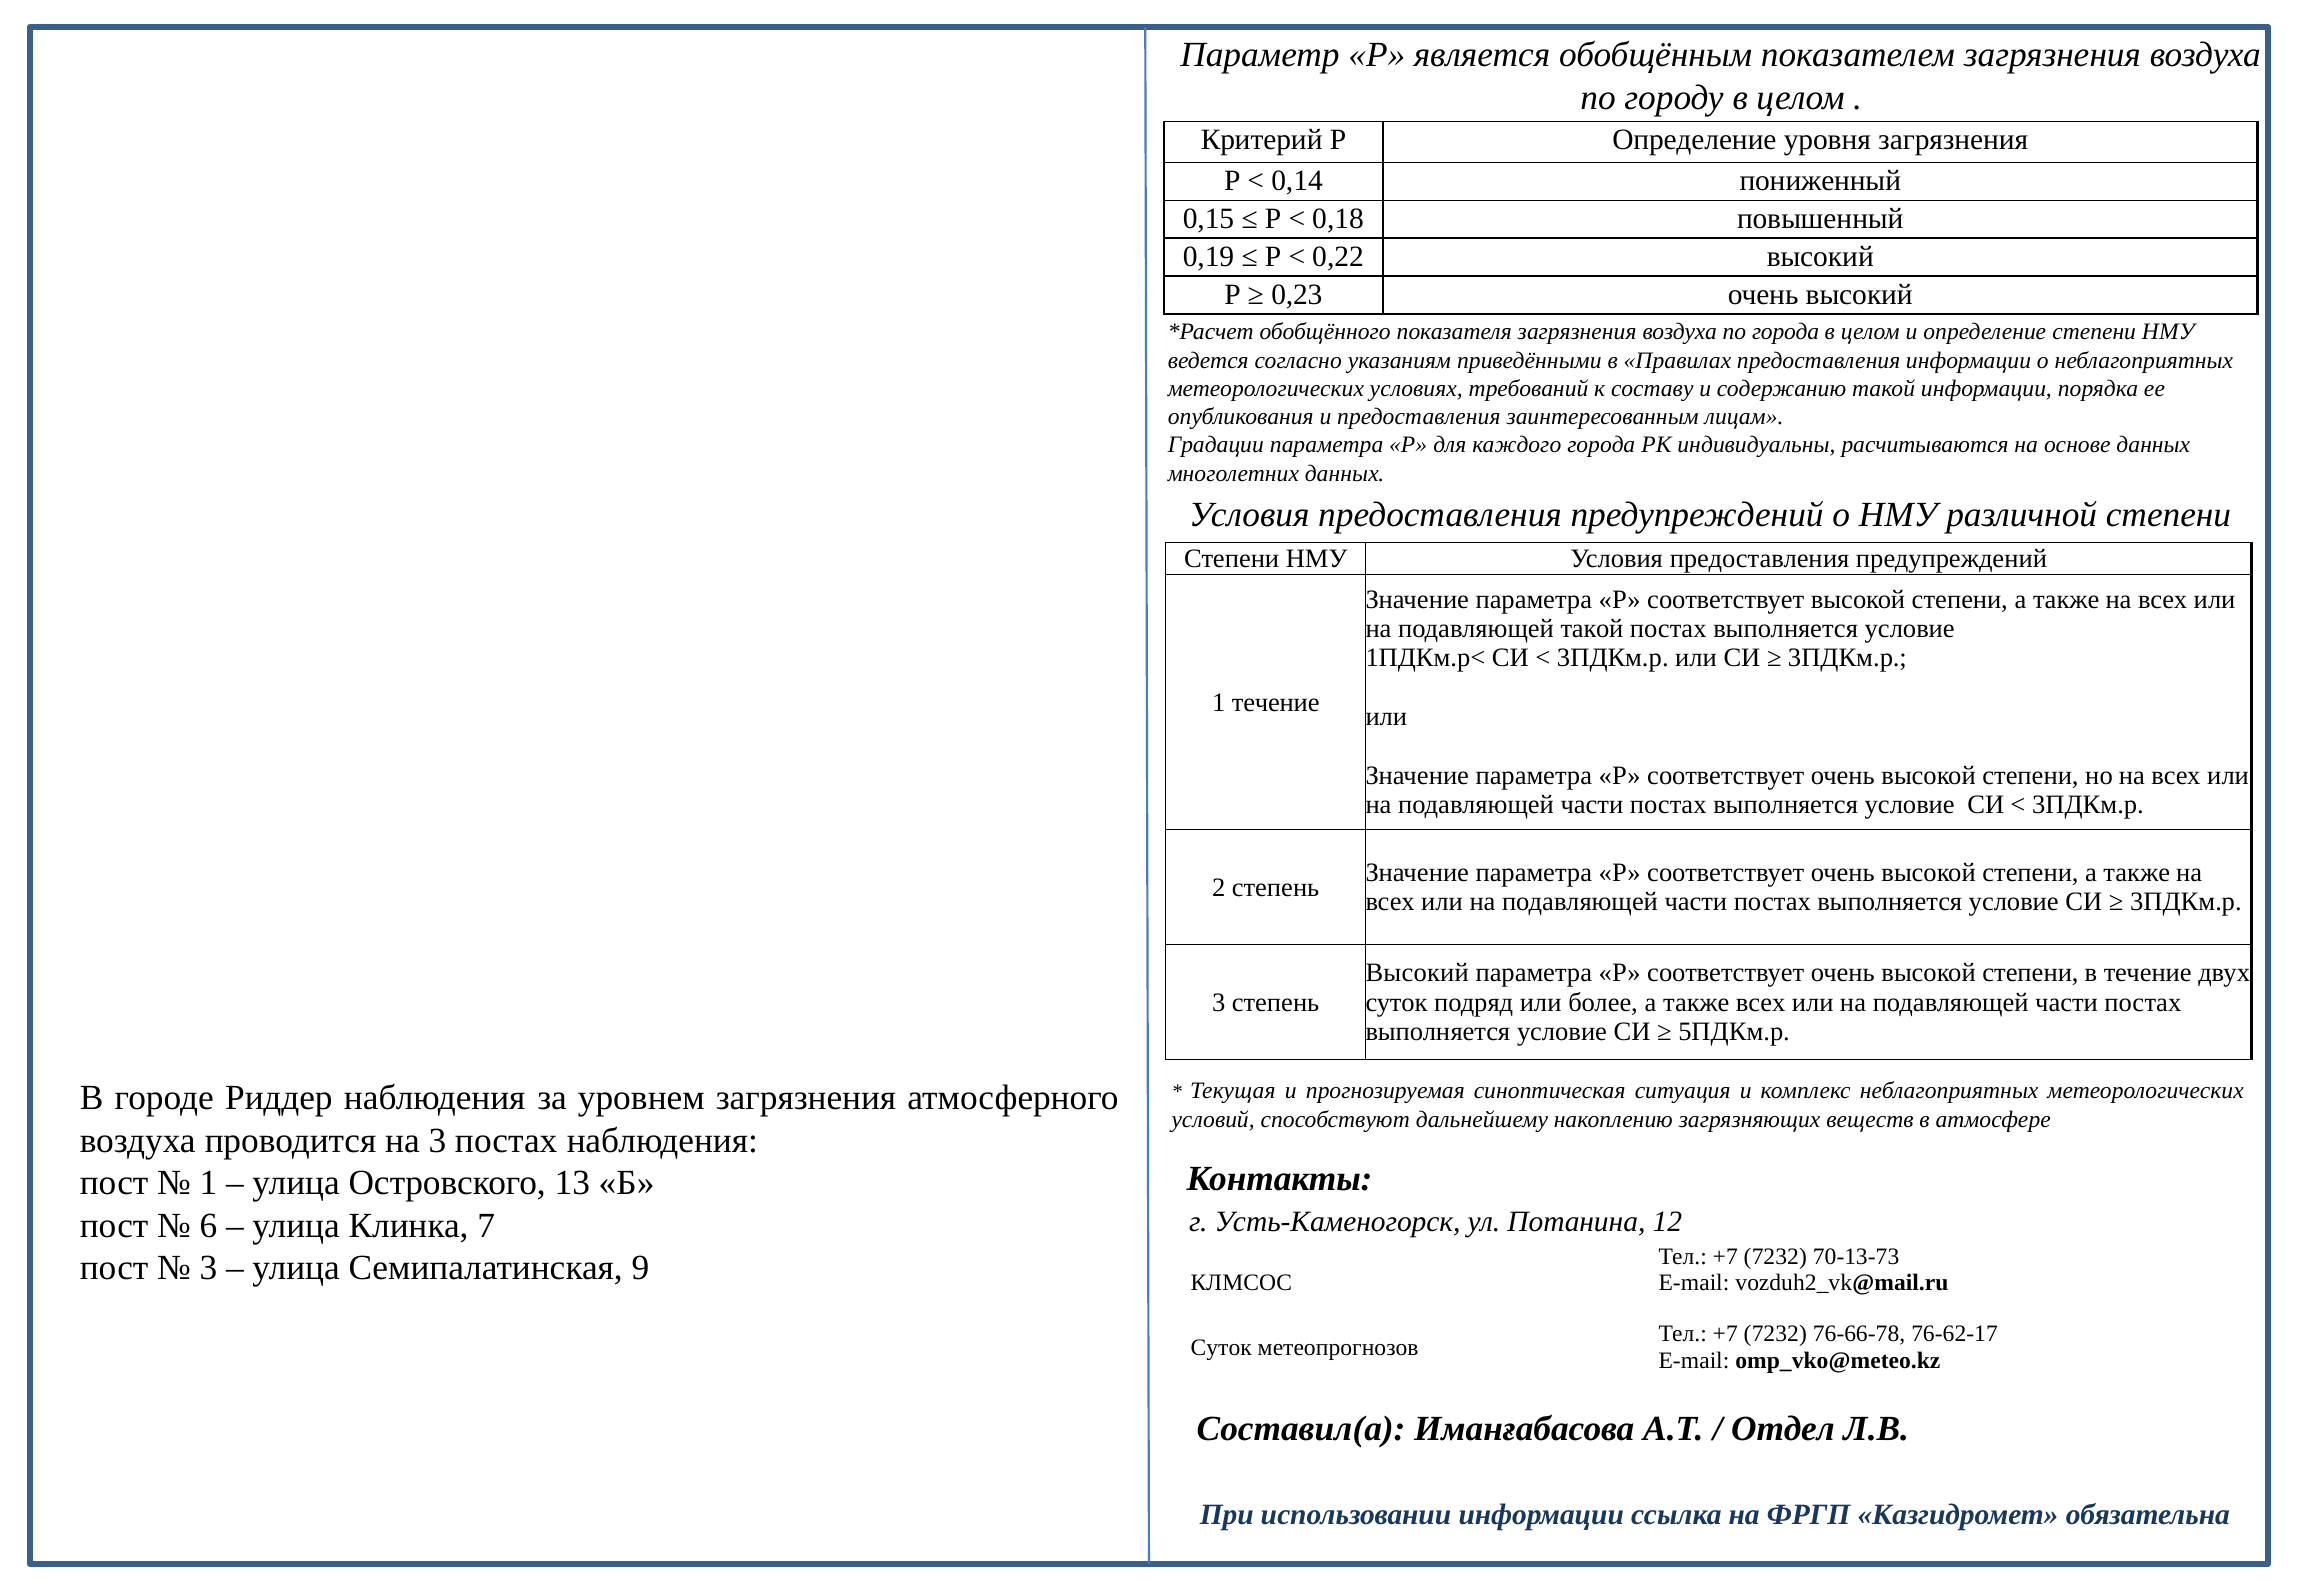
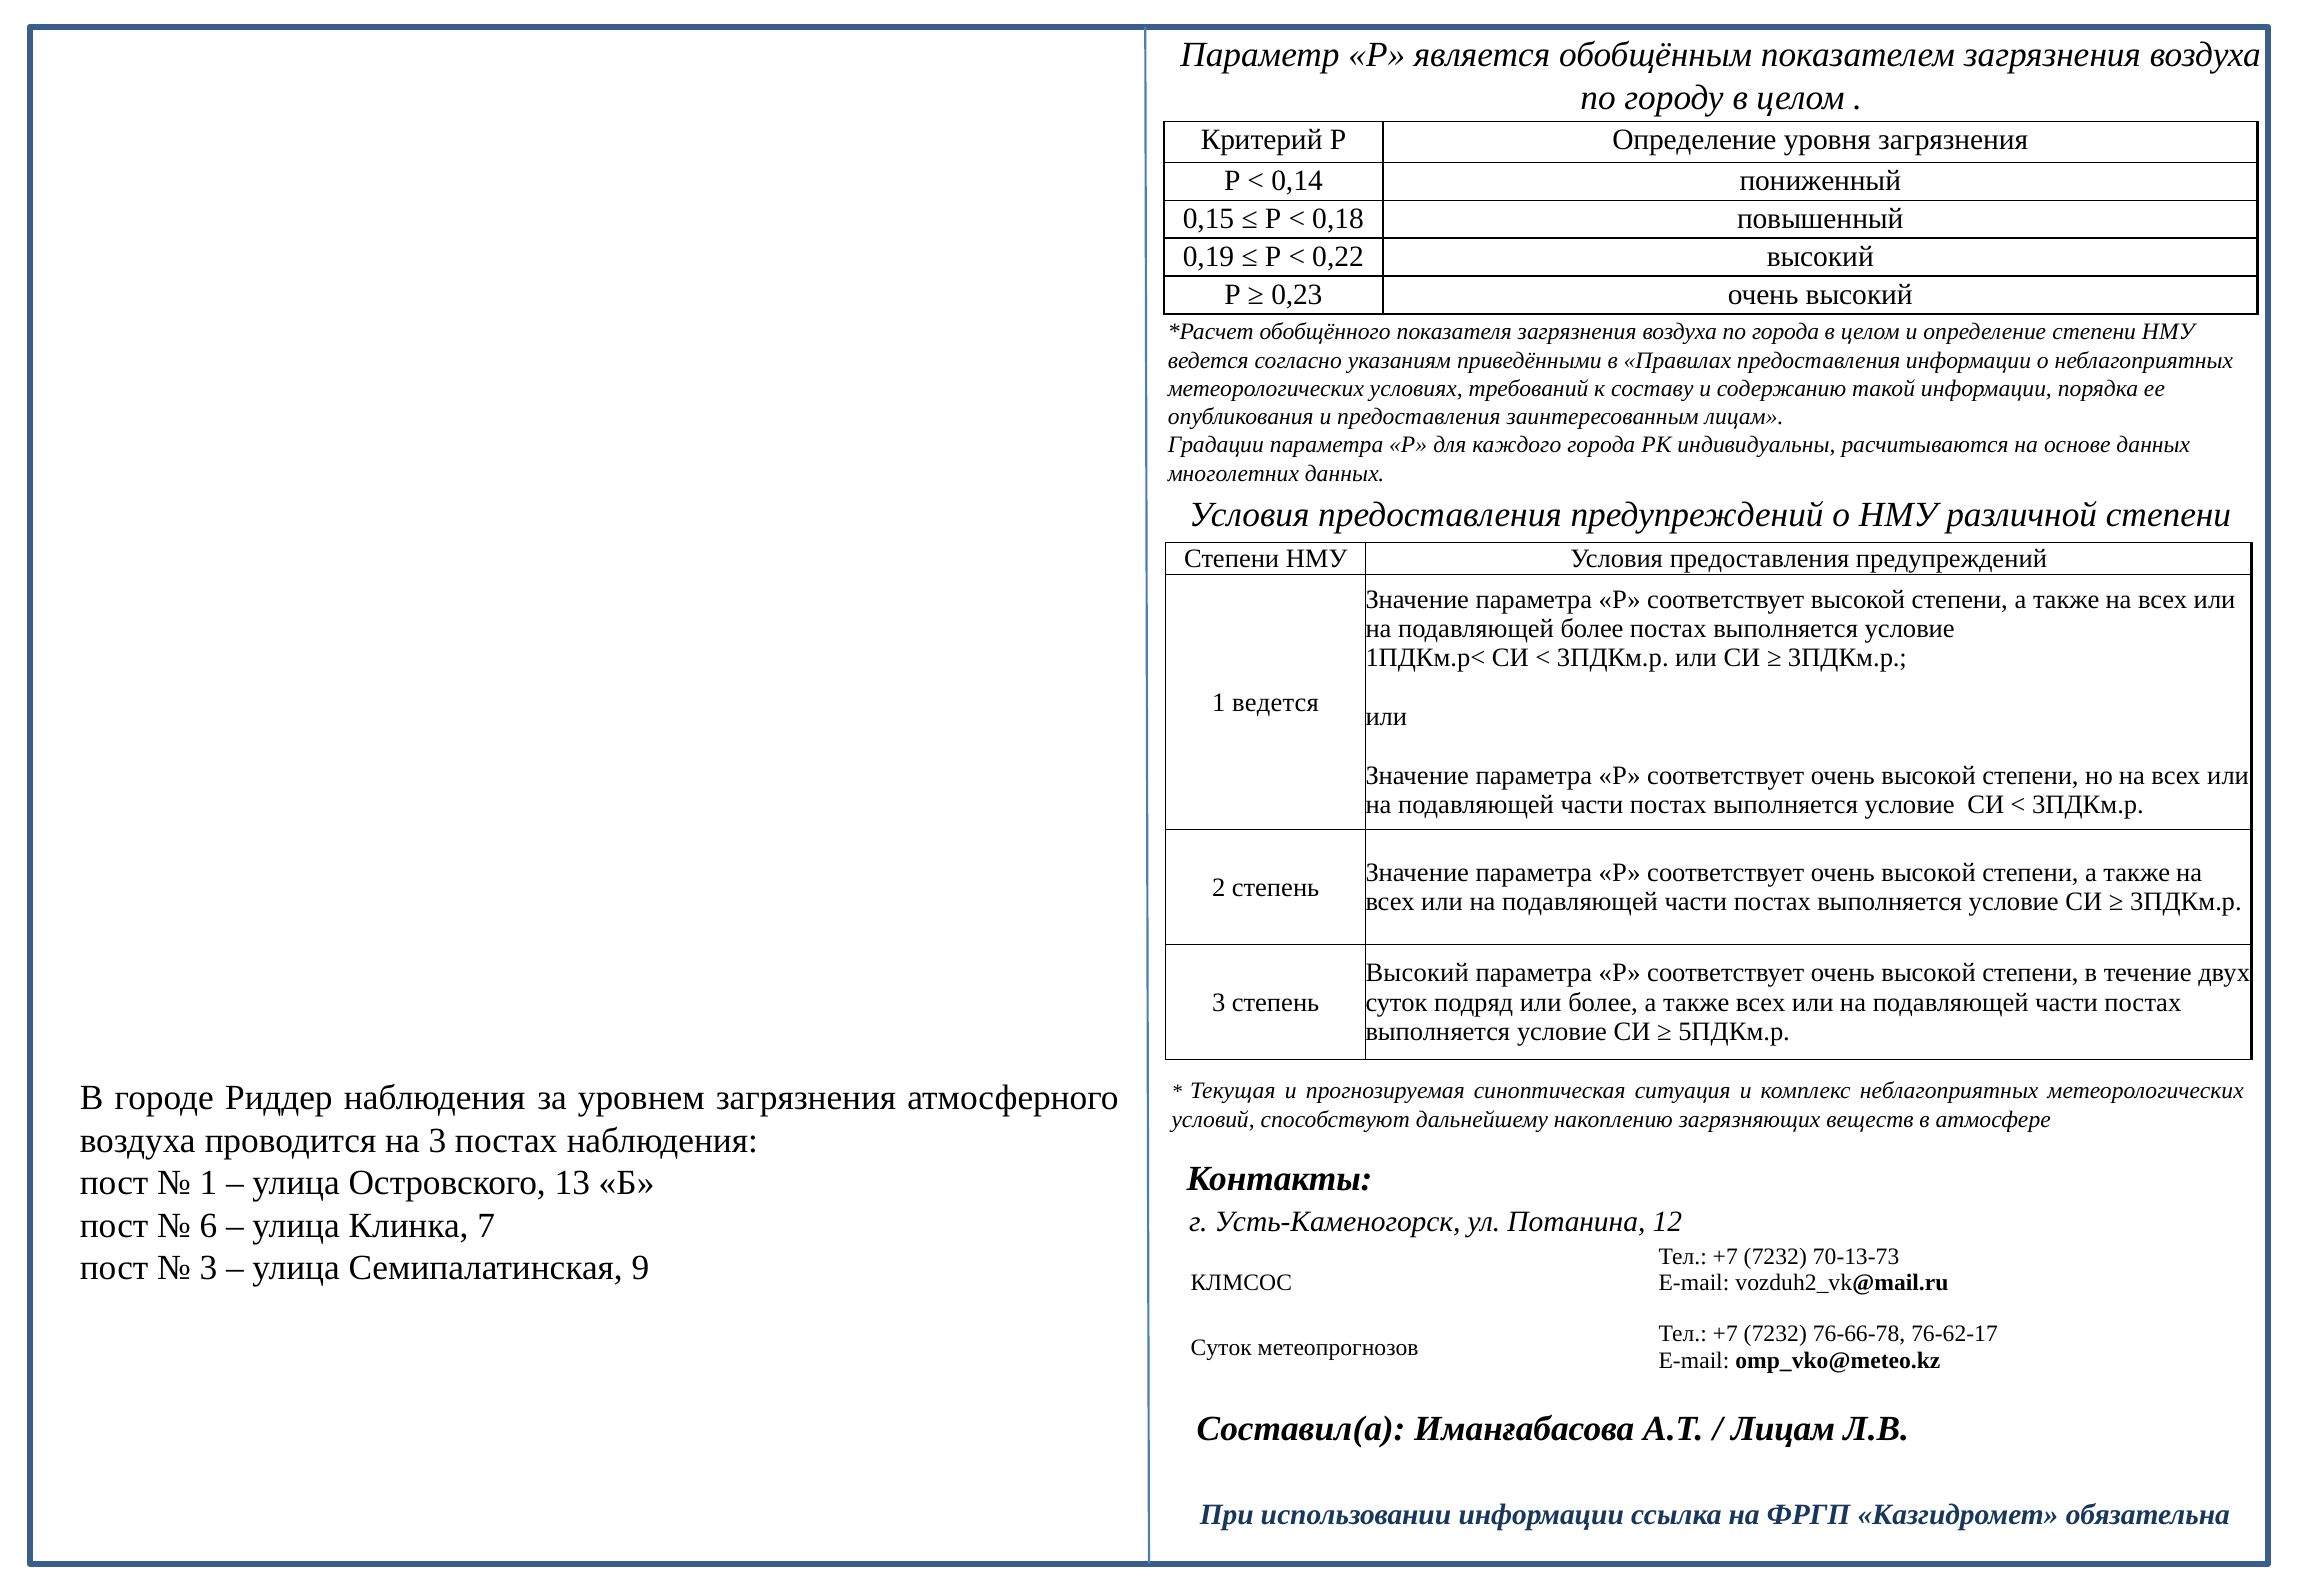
подавляющей такой: такой -> более (1592, 629)
1 течение: течение -> ведется (1275, 702)
Отдел: Отдел -> Лицам (1783, 1429)
